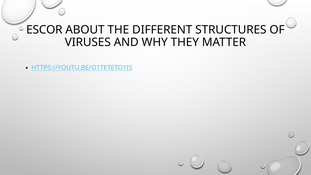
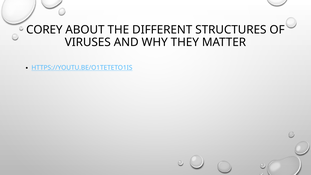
ESCOR: ESCOR -> COREY (44, 30)
